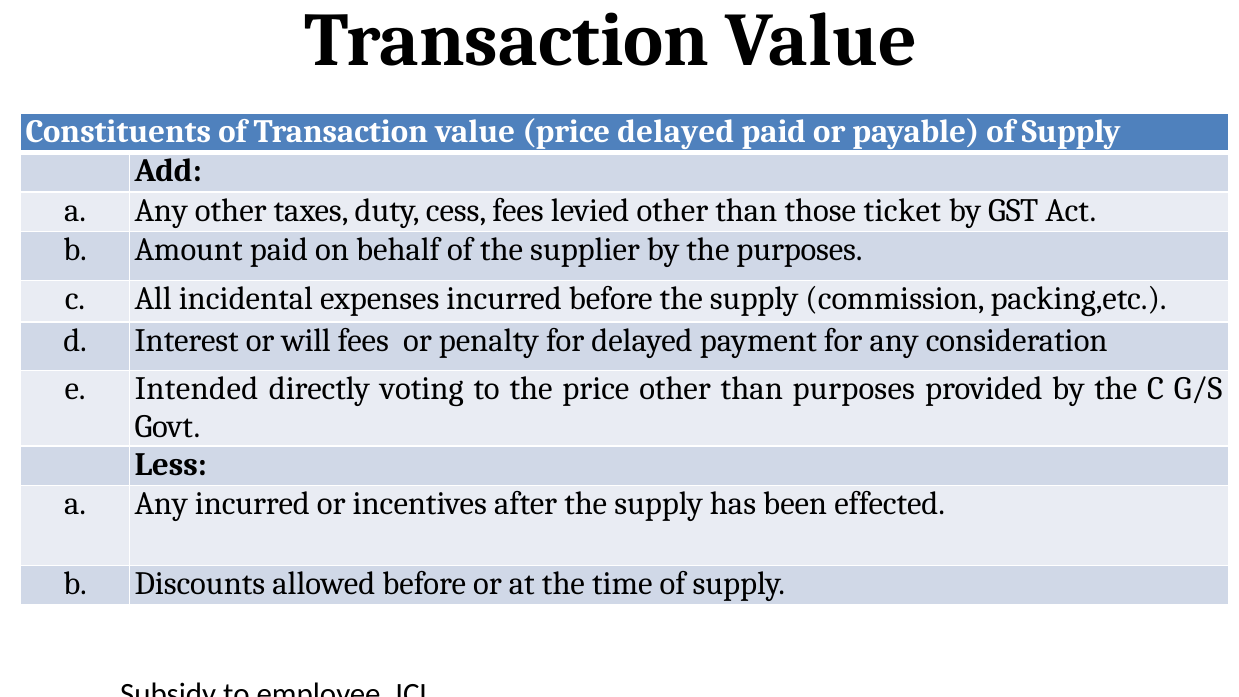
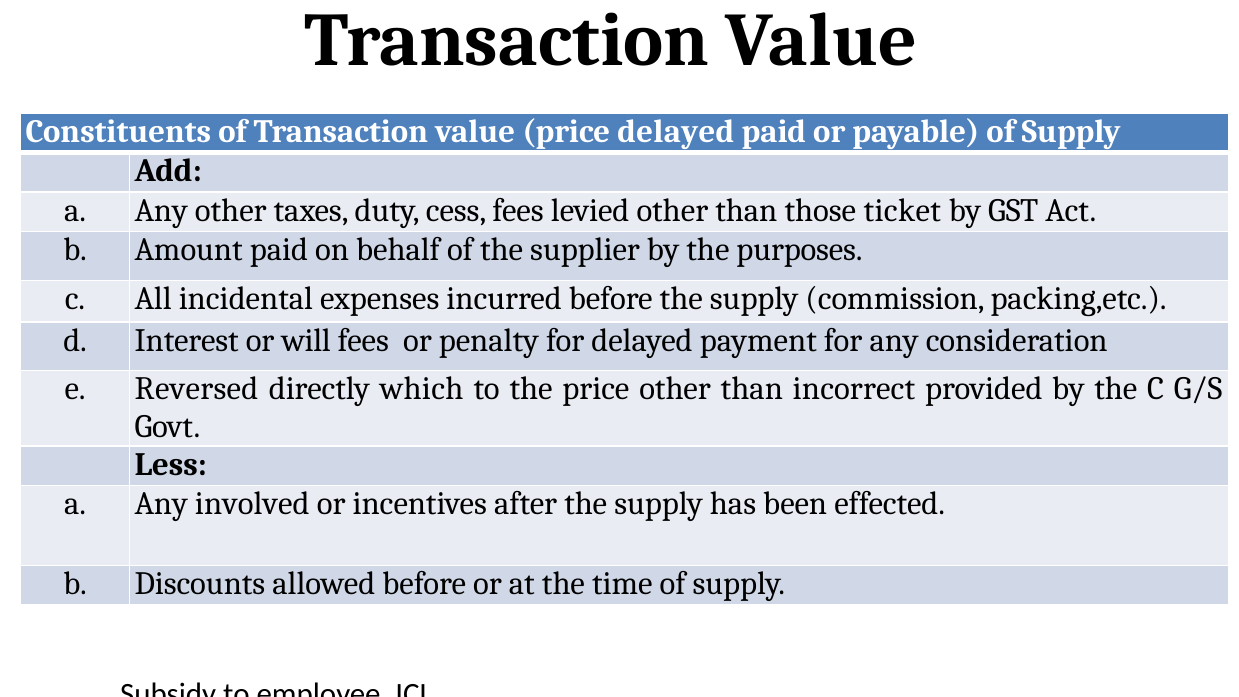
Intended: Intended -> Reversed (197, 389)
voting: voting -> which (422, 389)
than purposes: purposes -> incorrect (854, 389)
Any incurred: incurred -> involved (252, 504)
